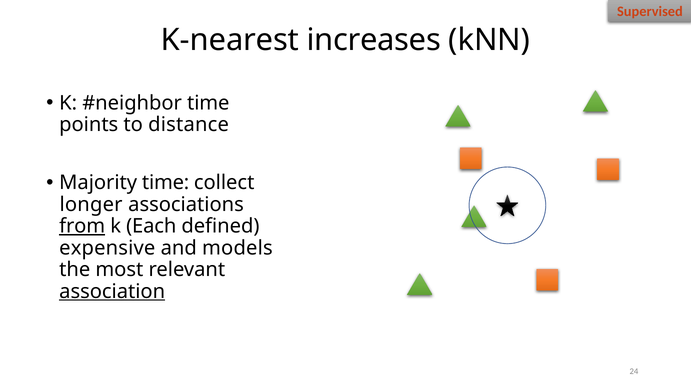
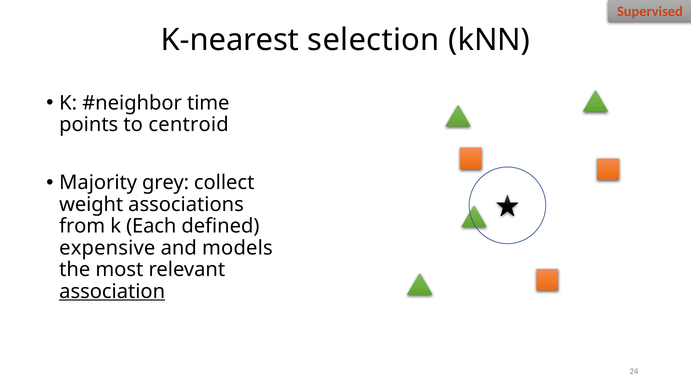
increases: increases -> selection (374, 40)
distance: distance -> centroid (189, 125)
Majority time: time -> grey (166, 182)
longer: longer -> weight (91, 204)
from underline: present -> none (82, 226)
